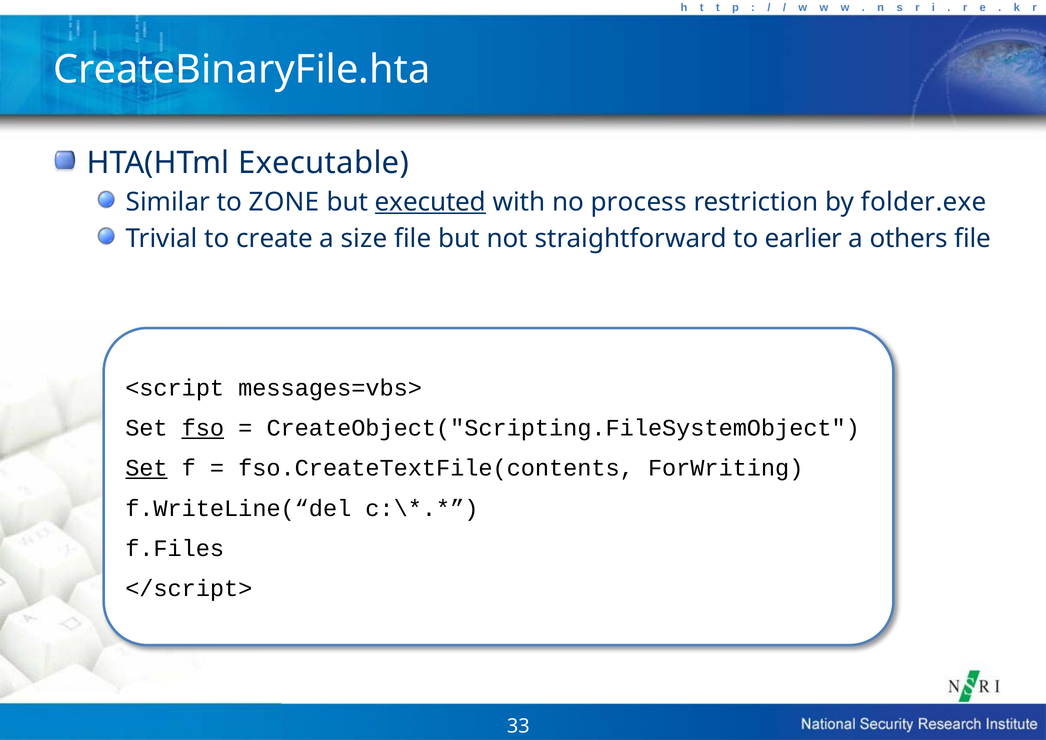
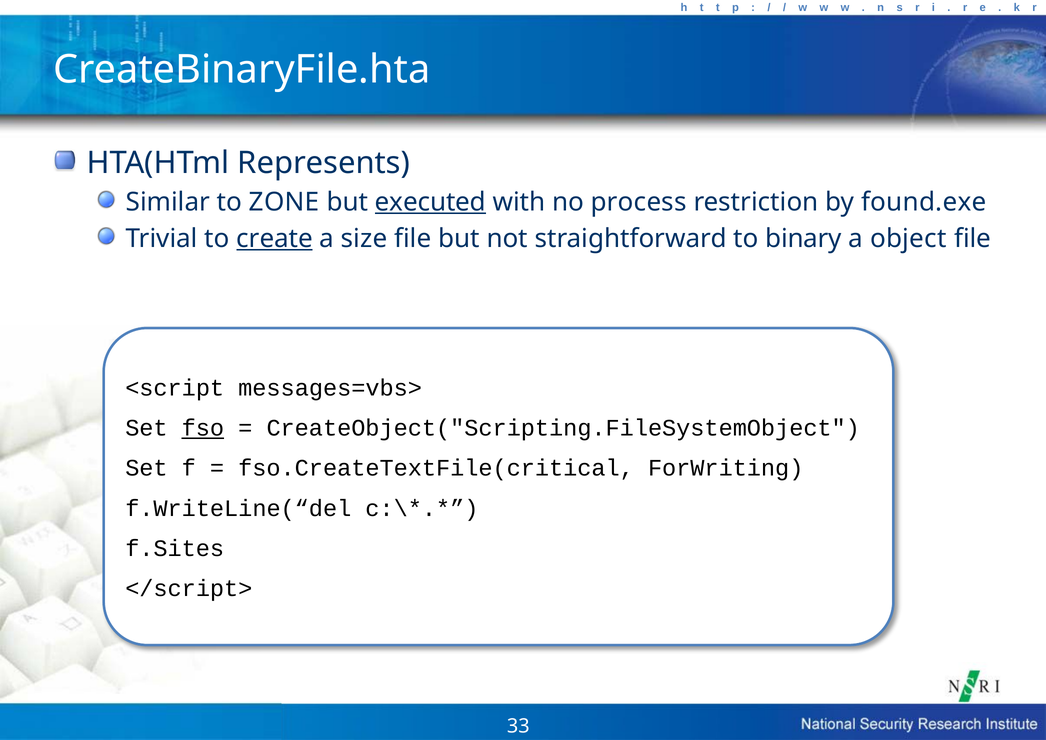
Executable: Executable -> Represents (324, 163)
folder.exe: folder.exe -> found.exe (924, 202)
create underline: none -> present (275, 238)
earlier: earlier -> binary (803, 238)
others: others -> object (908, 238)
Set underline: present -> none (146, 468)
fso.CreateTextFile(contents: fso.CreateTextFile(contents -> fso.CreateTextFile(critical (436, 468)
f.Files: f.Files -> f.Sites (175, 548)
